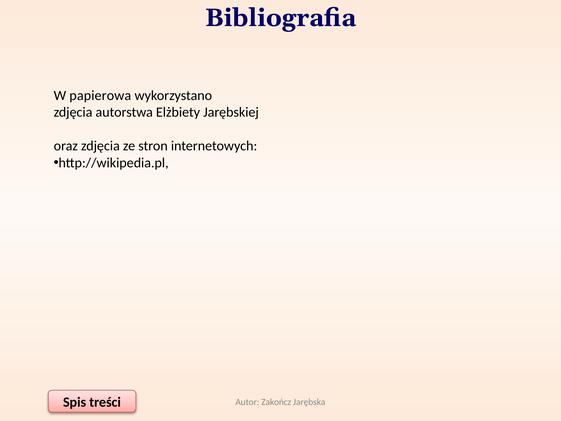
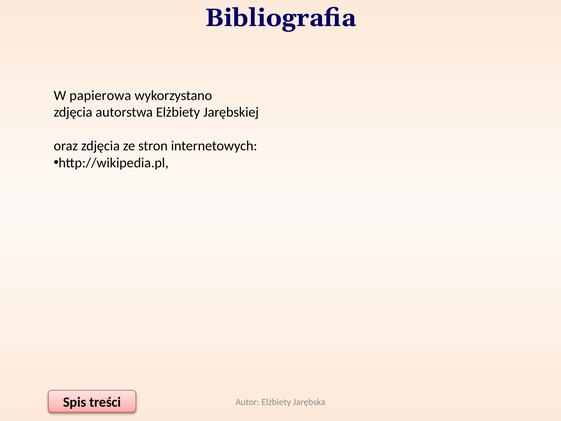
Autor Zakończ: Zakończ -> Elżbiety (276, 402)
